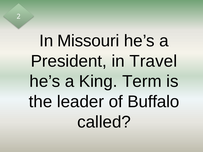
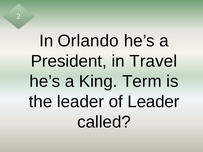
Missouri: Missouri -> Orlando (88, 41)
of Buffalo: Buffalo -> Leader (153, 102)
